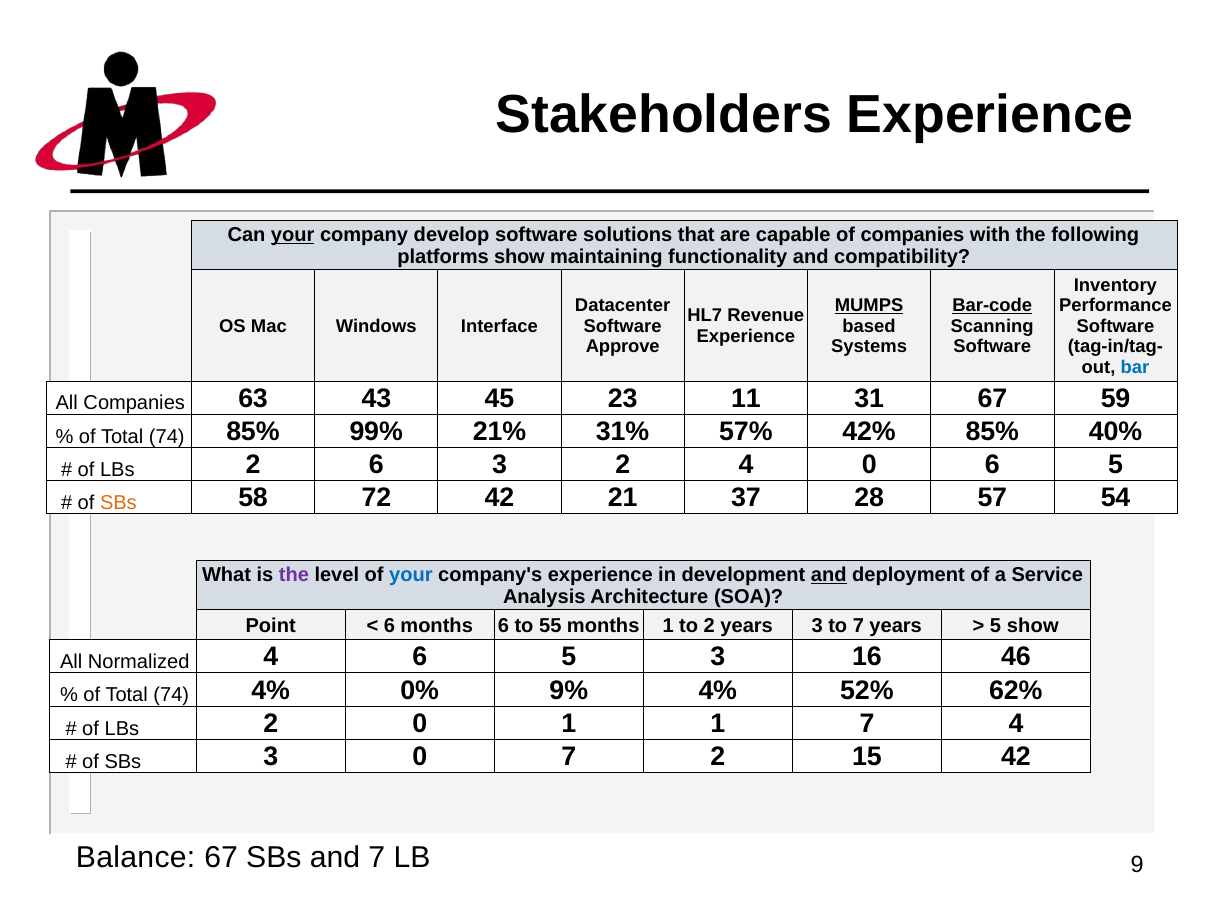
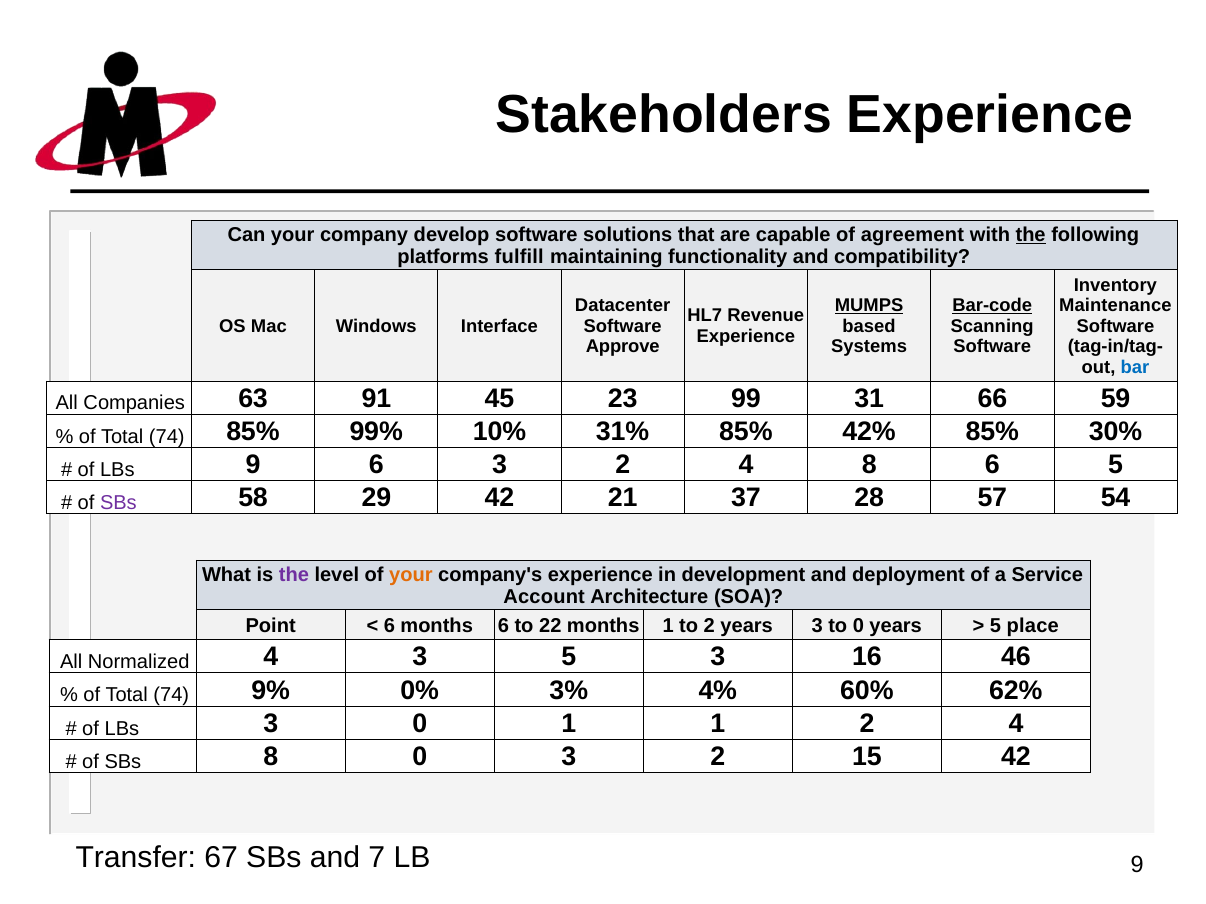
your underline: present -> none (293, 235)
of companies: companies -> agreement (912, 235)
the underline: none -> present (1031, 235)
platforms show: show -> fulfill (519, 257)
Performance: Performance -> Maintenance (1115, 306)
43: 43 -> 91 (376, 399)
11: 11 -> 99 (746, 399)
31 67: 67 -> 66 (992, 399)
21%: 21% -> 10% (499, 432)
31% 57%: 57% -> 85% (746, 432)
40%: 40% -> 30% (1116, 432)
2: 2 -> 9 (253, 465)
4 0: 0 -> 8 (869, 465)
SBs colour: orange -> purple (118, 503)
72: 72 -> 29 (376, 498)
your colour: blue -> orange (411, 575)
and underline: present -> none (829, 575)
Analysis: Analysis -> Account (544, 598)
55: 55 -> 22 (550, 626)
to 7: 7 -> 0 (858, 626)
5 show: show -> place (1033, 626)
4 6: 6 -> 3 (420, 657)
74 4%: 4% -> 9% (271, 691)
9%: 9% -> 3% (569, 691)
52%: 52% -> 60% (867, 691)
2: 2 -> 3 (271, 724)
1 7: 7 -> 2 (867, 724)
SBs 3: 3 -> 8 (271, 757)
0 7: 7 -> 3 (569, 757)
Balance: Balance -> Transfer (136, 858)
